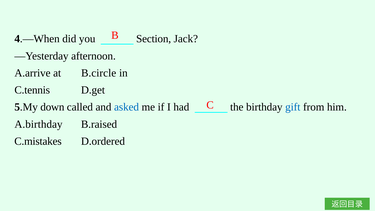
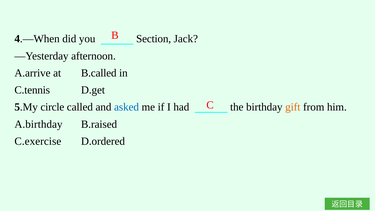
B.circle: B.circle -> B.called (99, 73)
down: down -> circle (52, 107)
gift colour: blue -> orange (293, 107)
C.mistakes: C.mistakes -> C.exercise (38, 141)
